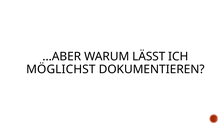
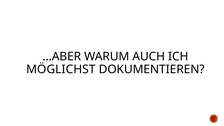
LÄSST: LÄSST -> AUCH (149, 56)
